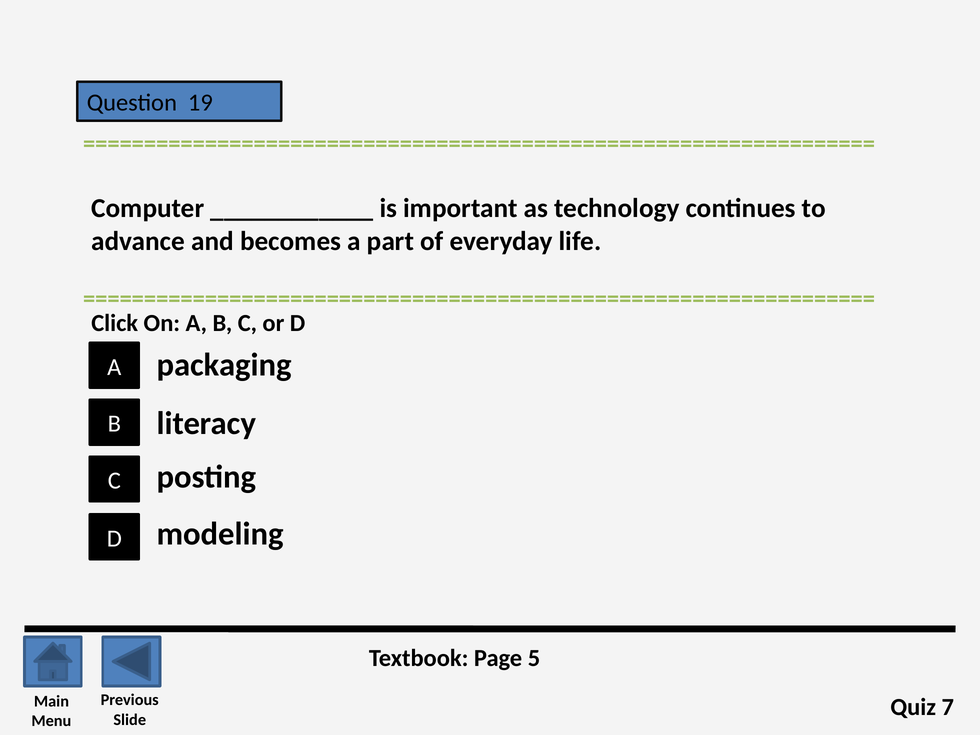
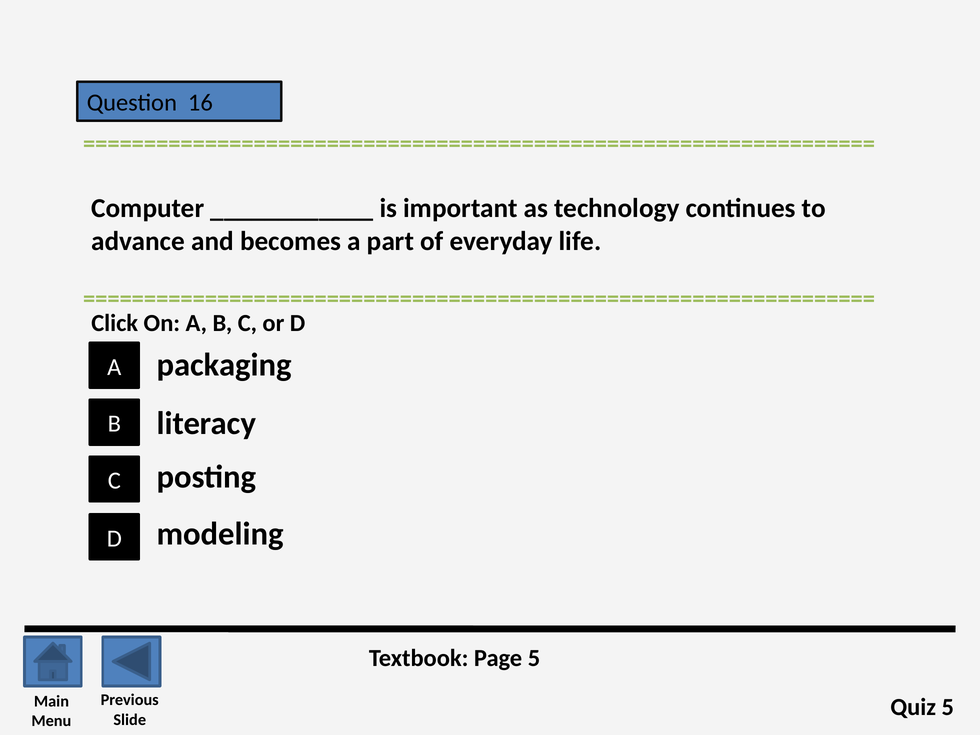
19: 19 -> 16 (200, 103)
Quiz 7: 7 -> 5 (948, 707)
